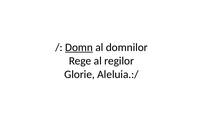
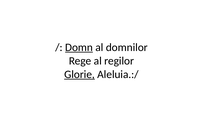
Glorie underline: none -> present (80, 74)
